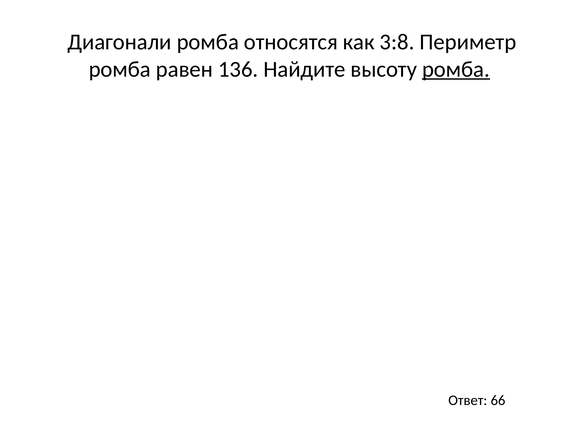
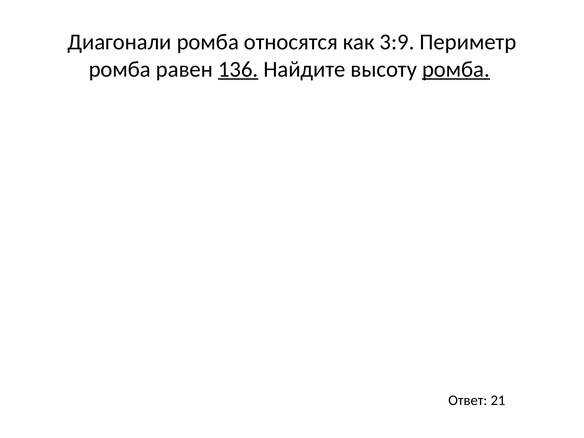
3:8: 3:8 -> 3:9 (397, 42)
136 underline: none -> present (238, 69)
66: 66 -> 21 (498, 400)
